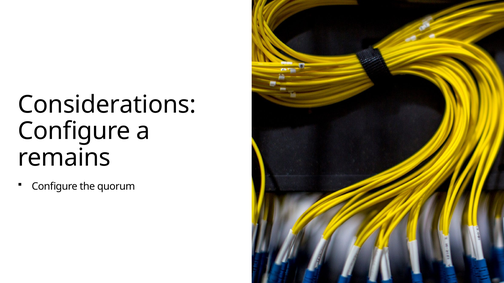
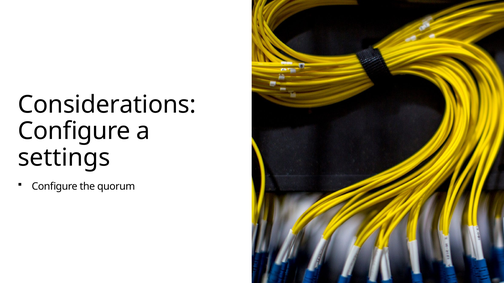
remains: remains -> settings (64, 158)
